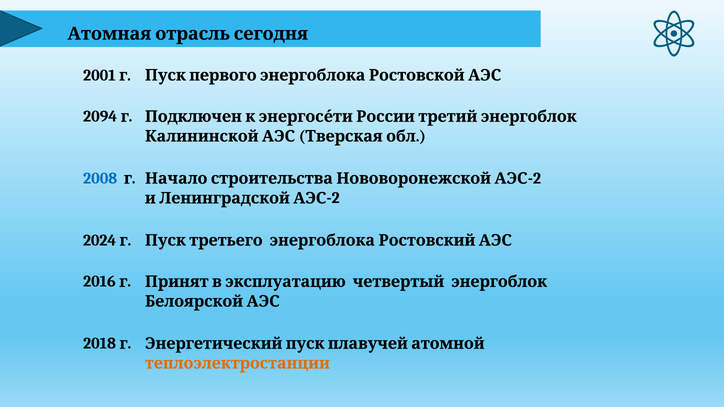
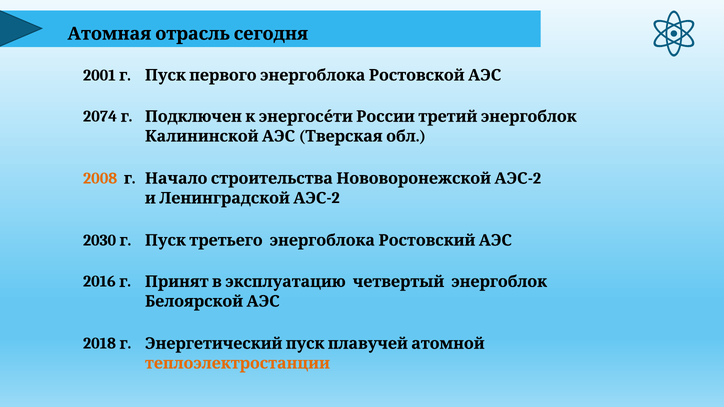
2094: 2094 -> 2074 (100, 117)
2008 colour: blue -> orange (100, 179)
2024: 2024 -> 2030 (100, 240)
